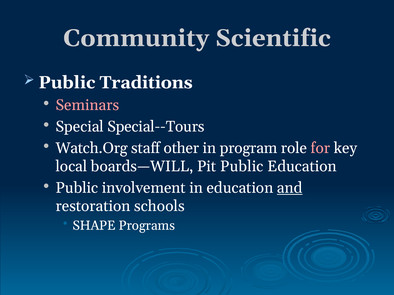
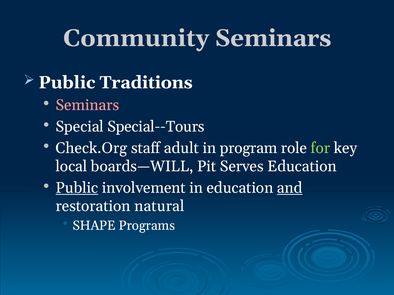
Community Scientific: Scientific -> Seminars (273, 38)
Watch.Org: Watch.Org -> Check.Org (91, 148)
other: other -> adult (181, 148)
for colour: pink -> light green (320, 148)
Pit Public: Public -> Serves (242, 167)
Public underline: none -> present (77, 188)
schools: schools -> natural (159, 206)
